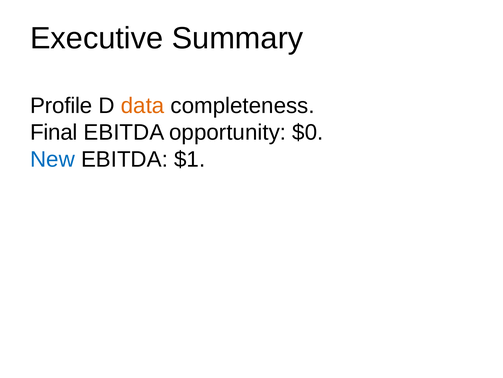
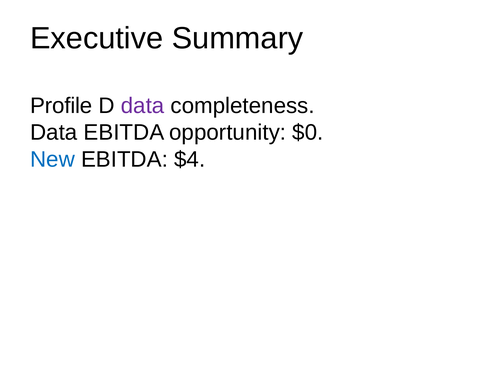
data colour: orange -> purple (143, 105)
Final: Final -> Data (54, 132)
$1: $1 -> $4 (190, 159)
